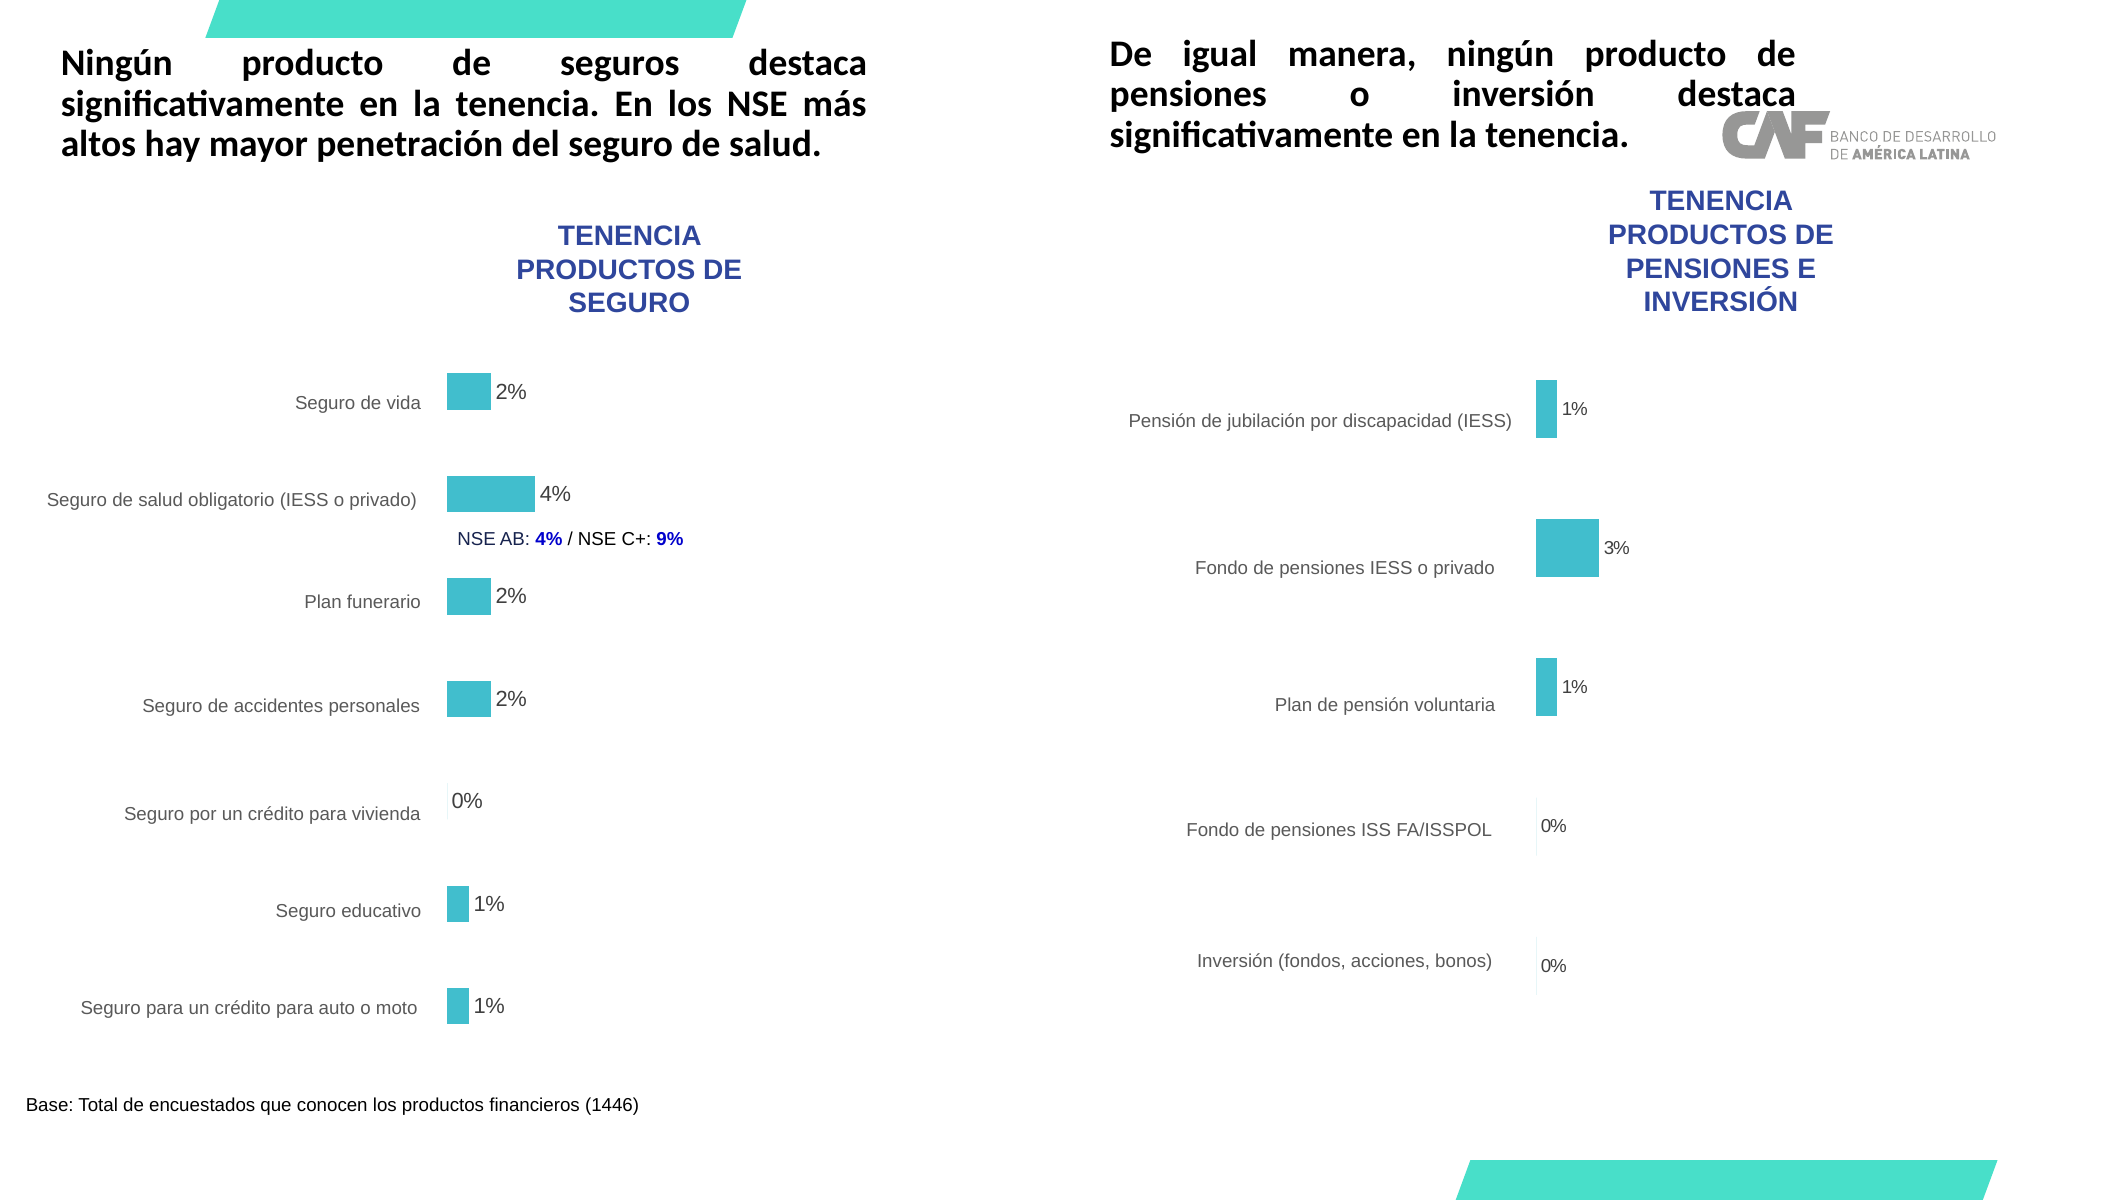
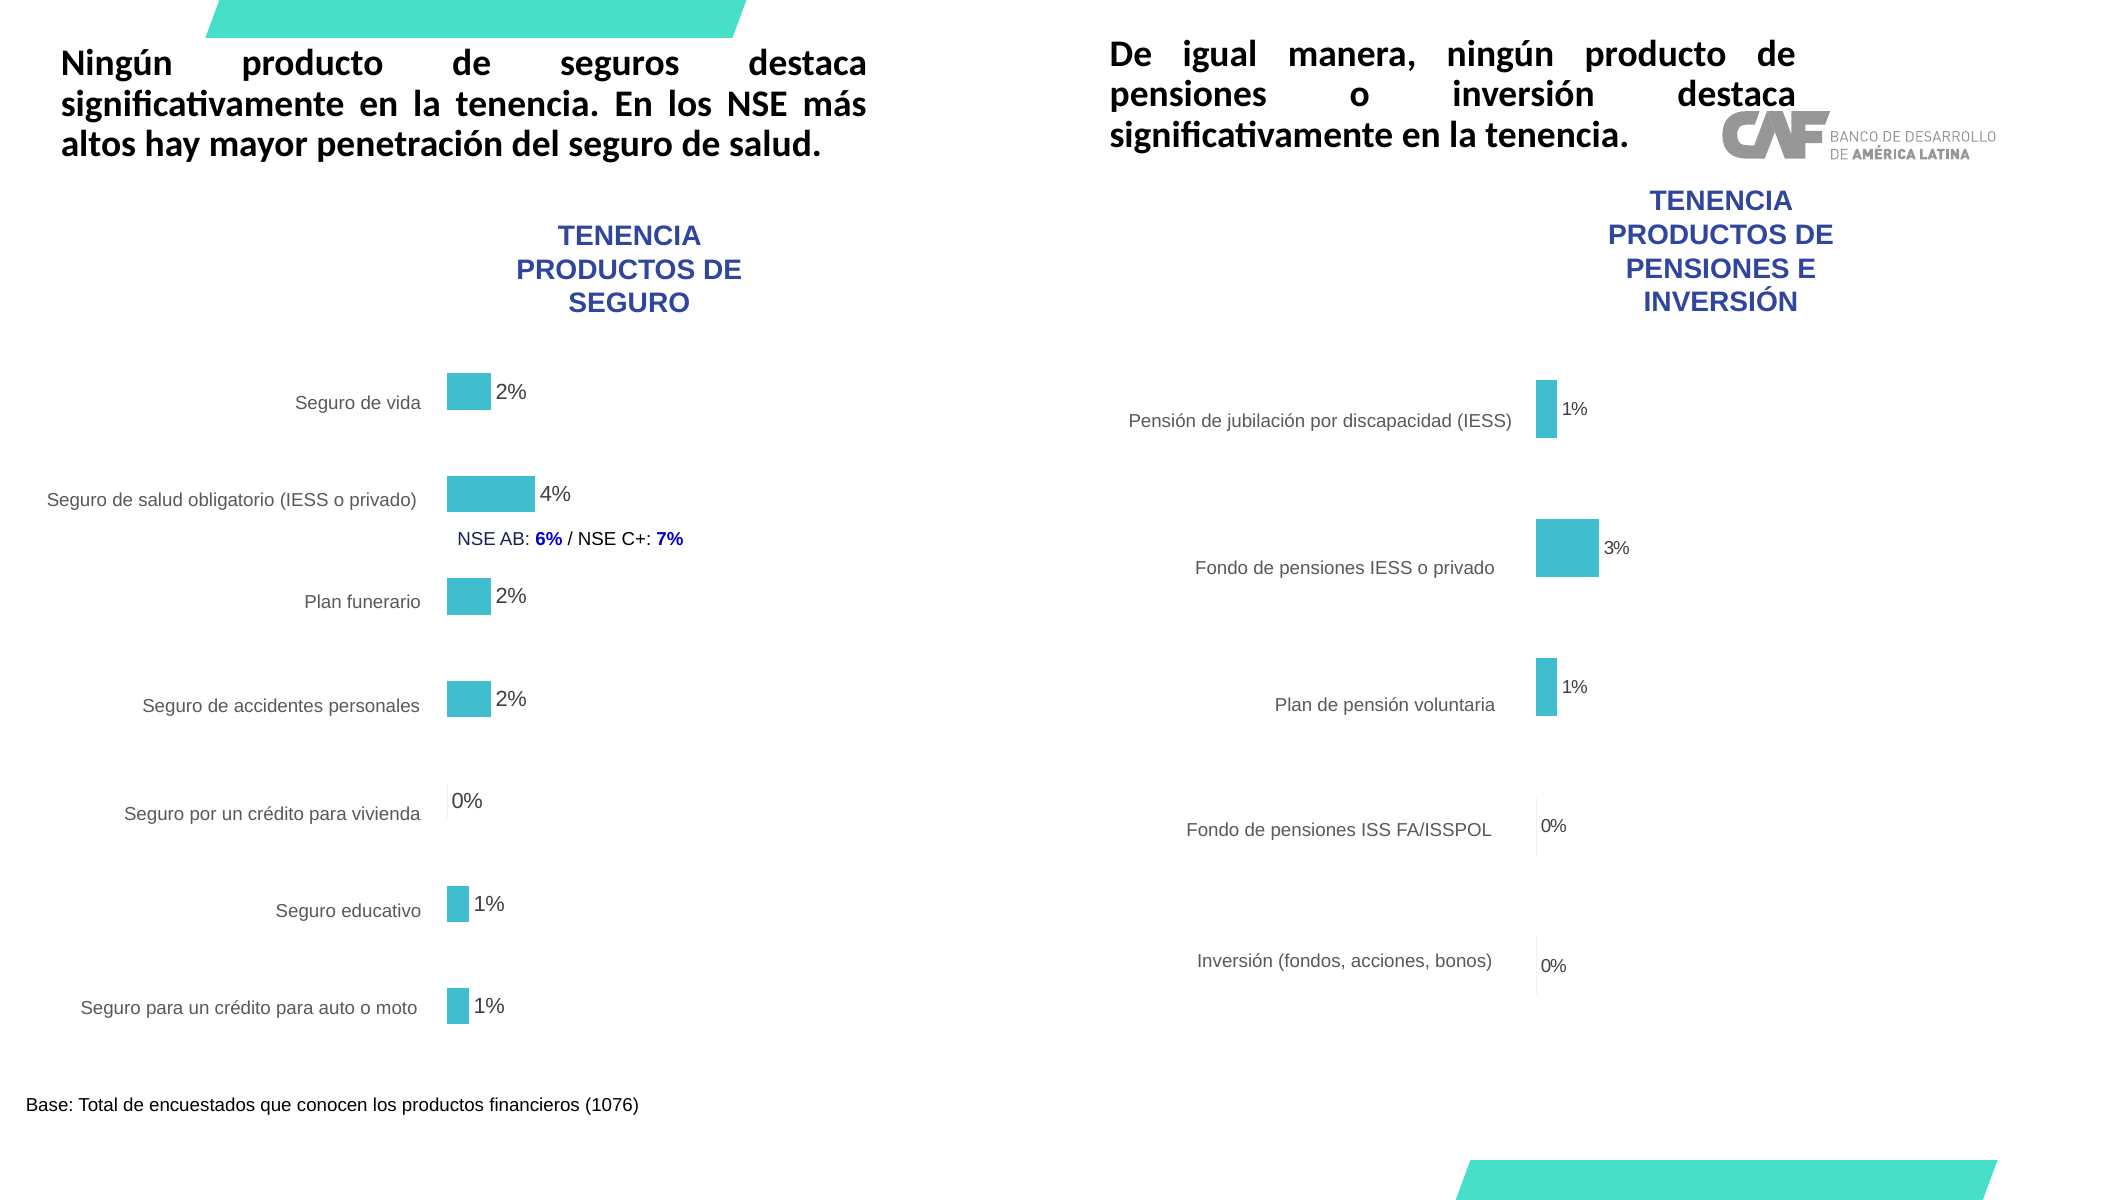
AB 4%: 4% -> 6% (549, 539)
9%: 9% -> 7% (670, 539)
1446: 1446 -> 1076 (612, 1105)
